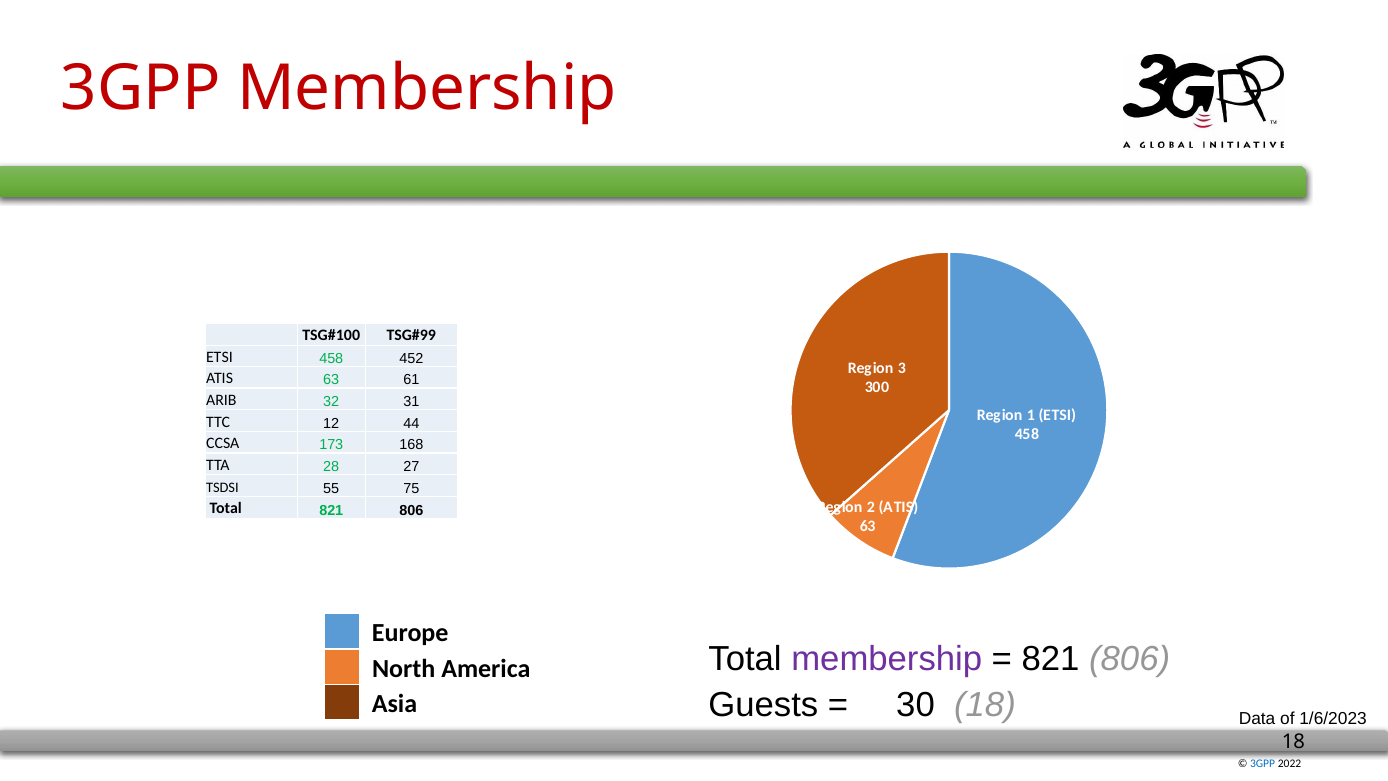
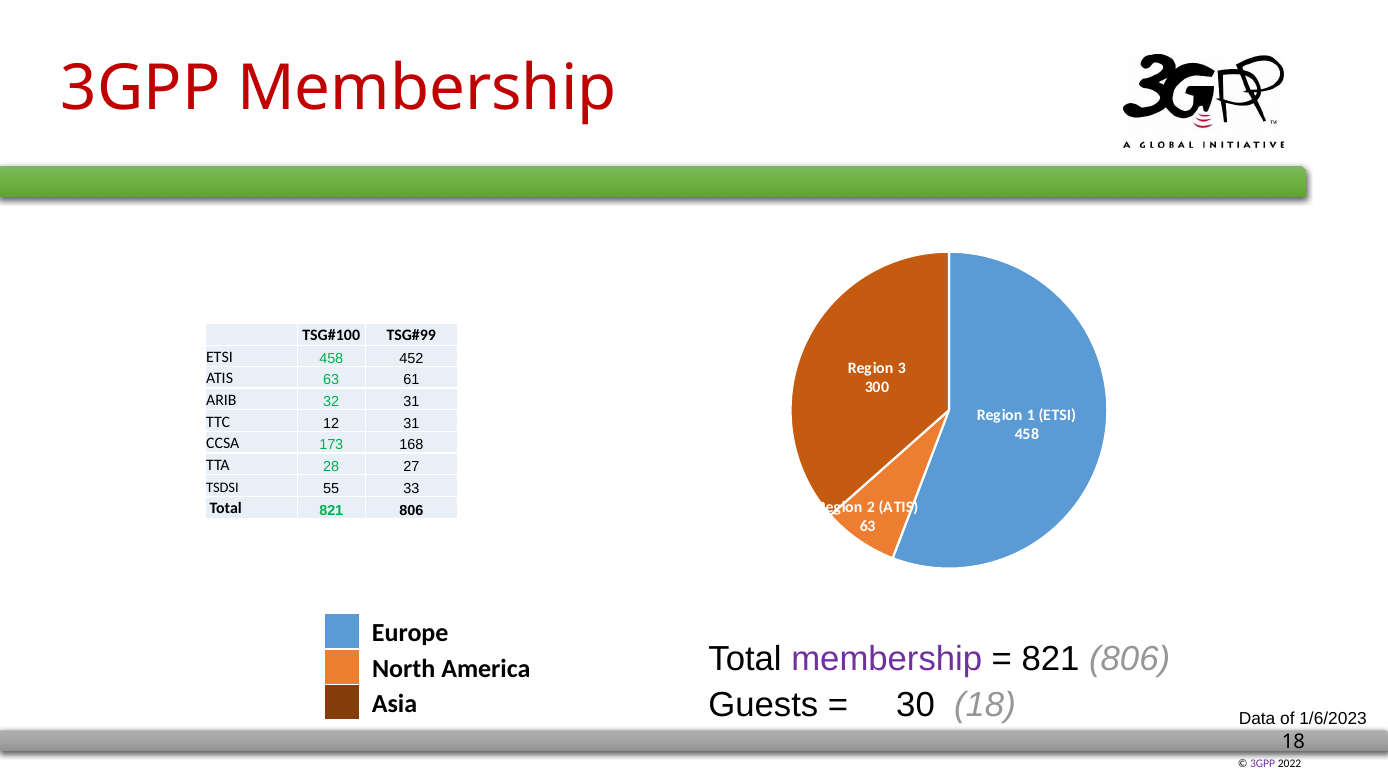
12 44: 44 -> 31 (411, 423)
75: 75 -> 33 (411, 488)
3GPP colour: blue -> purple (1263, 763)
